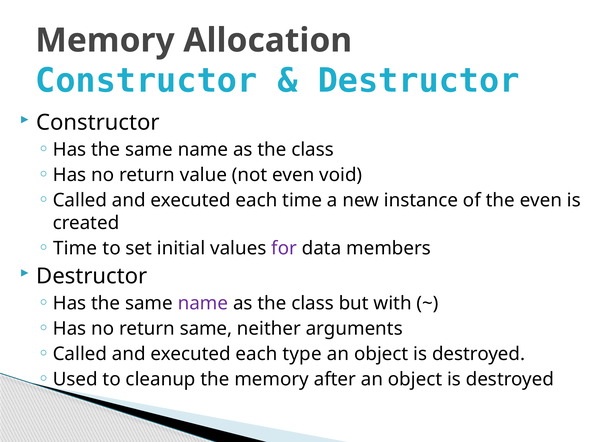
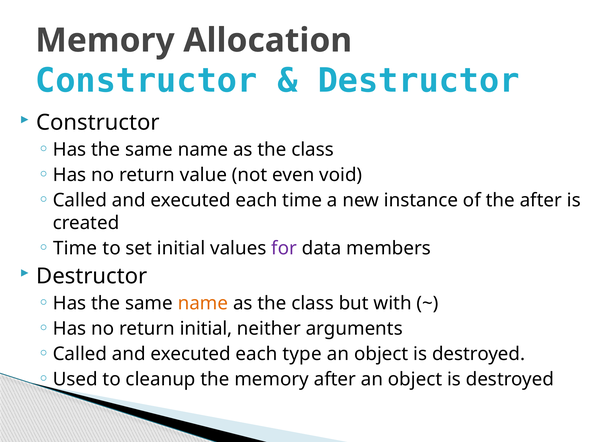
the even: even -> after (541, 200)
name colour: purple -> orange (203, 303)
return same: same -> initial (206, 328)
